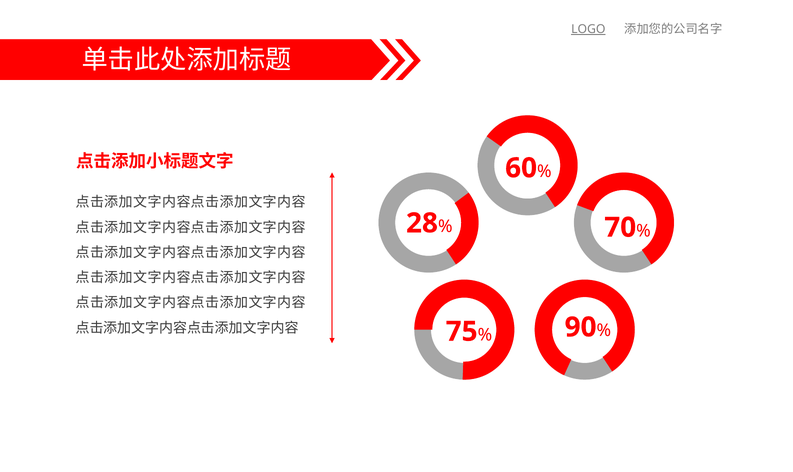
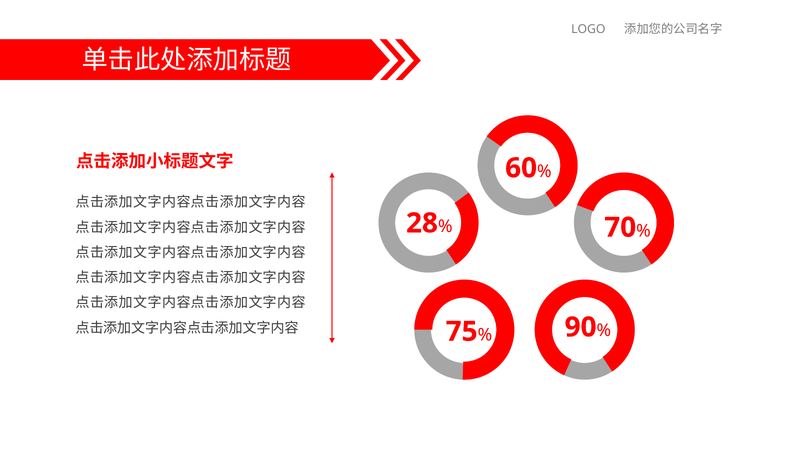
LOGO underline: present -> none (588, 29)
